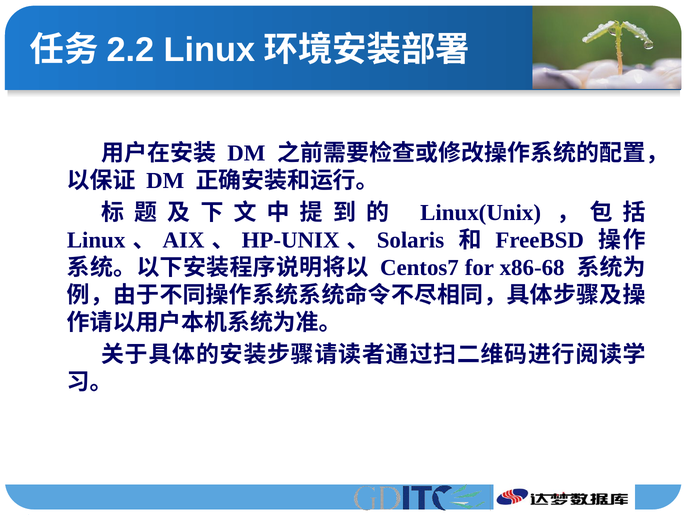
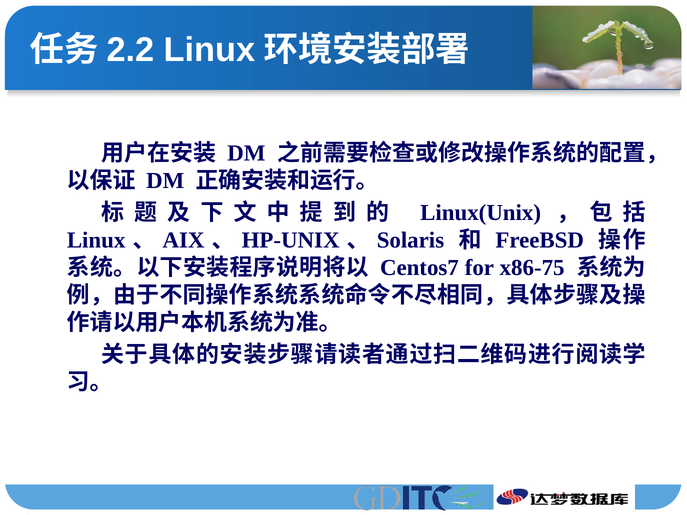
x86-68: x86-68 -> x86-75 (532, 268)
